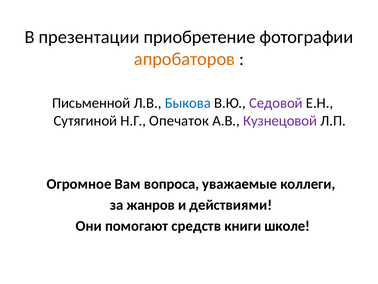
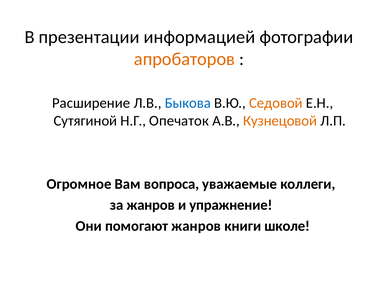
приобретение: приобретение -> информацией (199, 37)
Письменной: Письменной -> Расширение (91, 103)
Седовой colour: purple -> orange (276, 103)
Кузнецовой colour: purple -> orange (280, 121)
действиями: действиями -> упражнение (231, 205)
помогают средств: средств -> жанров (196, 226)
